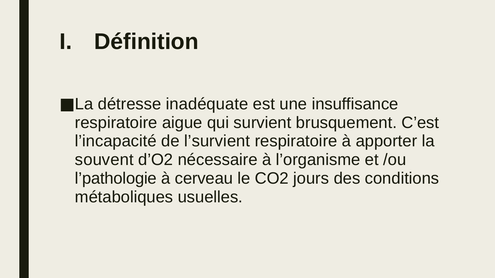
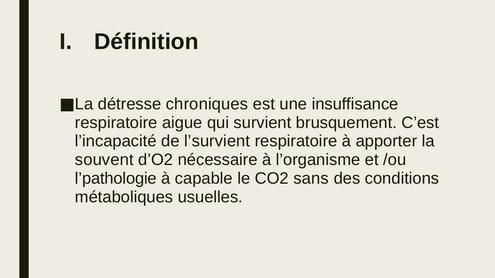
inadéquate: inadéquate -> chroniques (207, 104)
cerveau: cerveau -> capable (204, 179)
jours: jours -> sans (311, 179)
